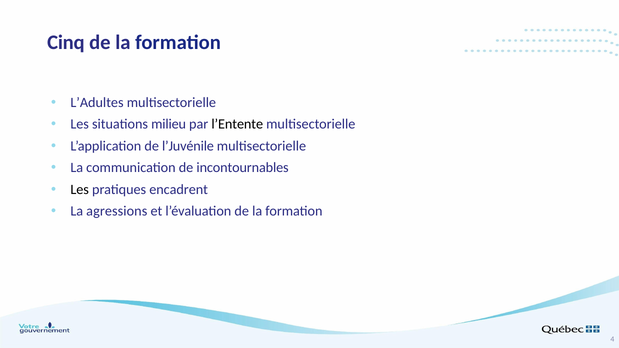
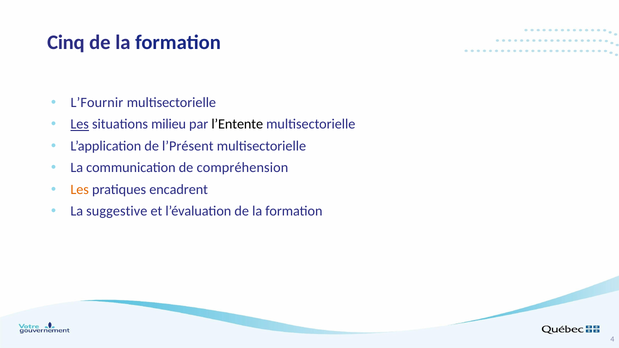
L’Adultes: L’Adultes -> L’Fournir (97, 103)
Les underline: none -> present (80, 124)
l’Juvénile: l’Juvénile -> l’Présent (188, 146)
incontournables: incontournables -> compréhension (242, 168)
Les colour: black -> orange (80, 190)
agressions: agressions -> suggestive (117, 211)
